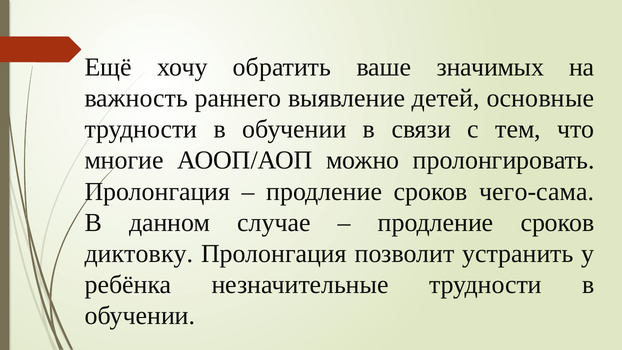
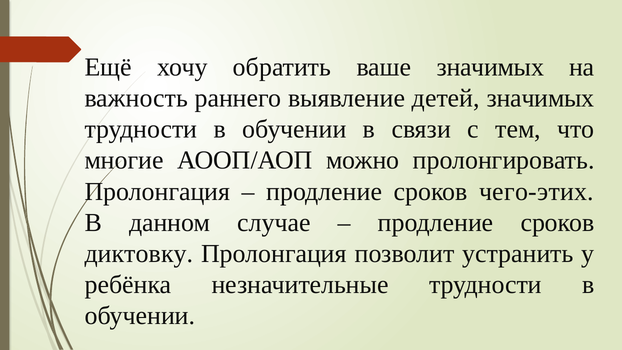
детей основные: основные -> значимых (540, 98)
чего-сама: чего-сама -> чего-этих (537, 191)
